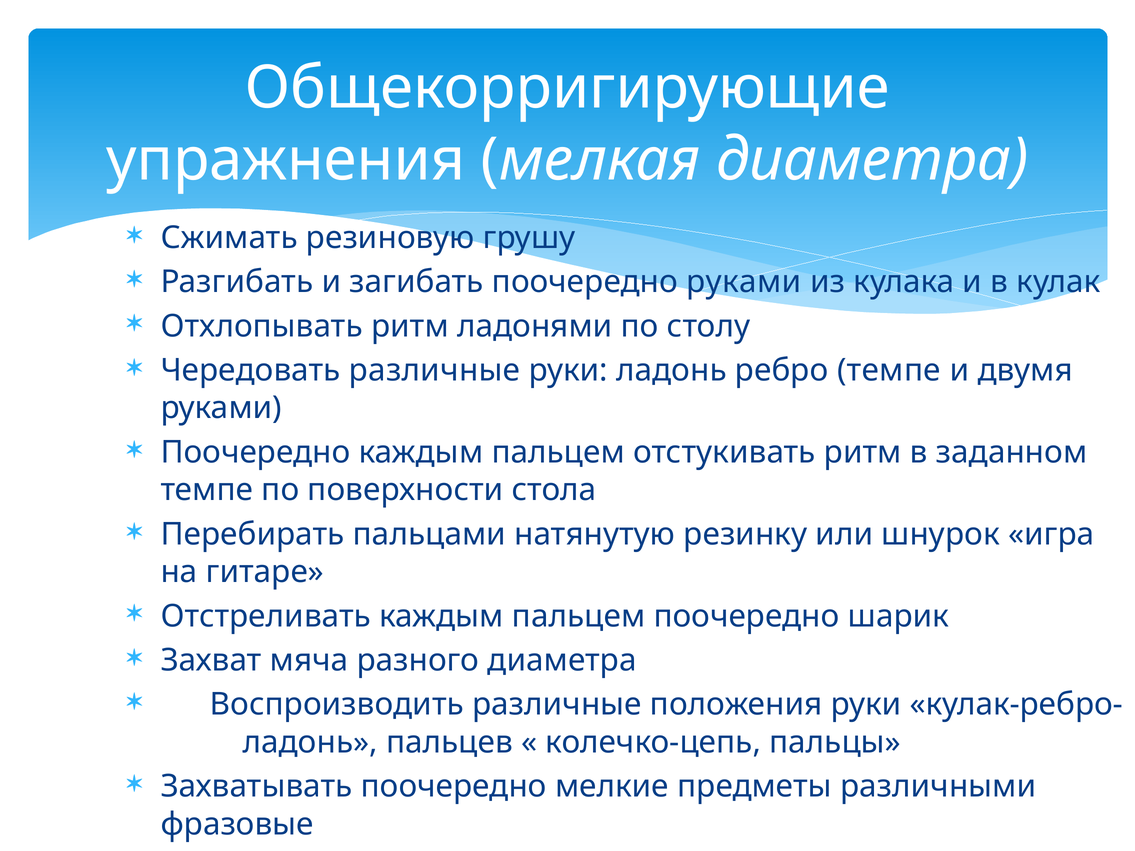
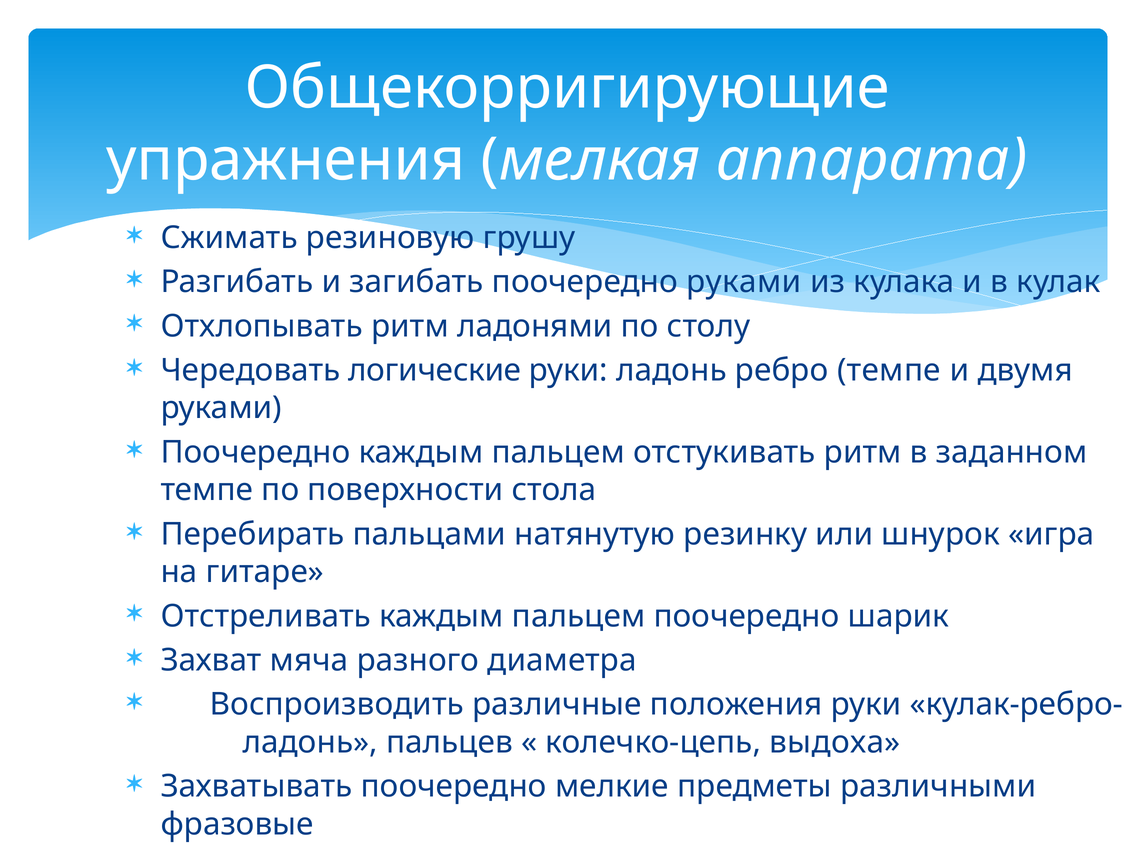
мелкая диаметра: диаметра -> аппарата (872, 160)
Чередовать различные: различные -> логические (435, 370)
пальцы: пальцы -> выдоха (835, 742)
